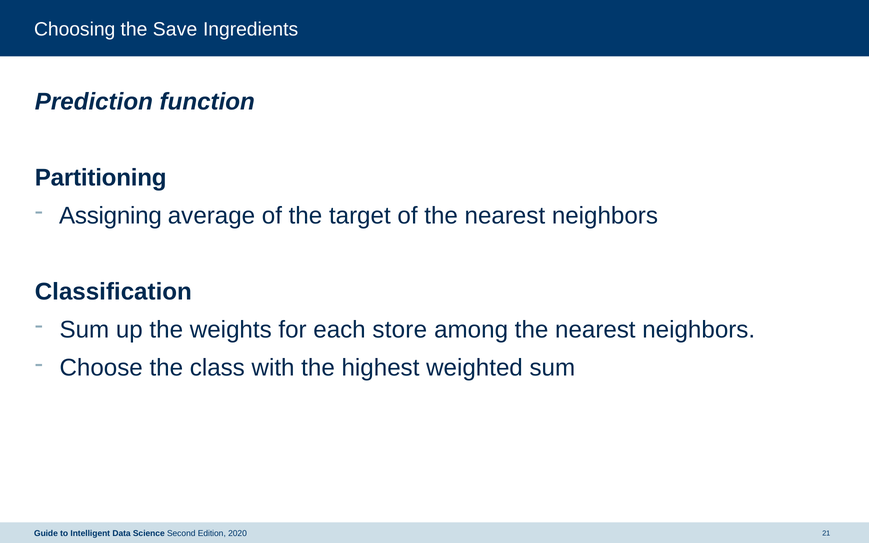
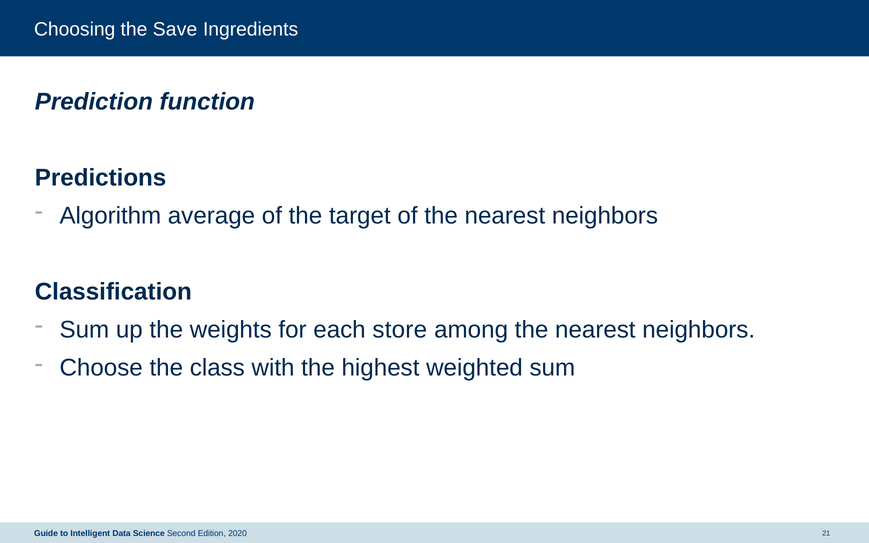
Partitioning: Partitioning -> Predictions (101, 178)
Assigning: Assigning -> Algorithm (110, 216)
